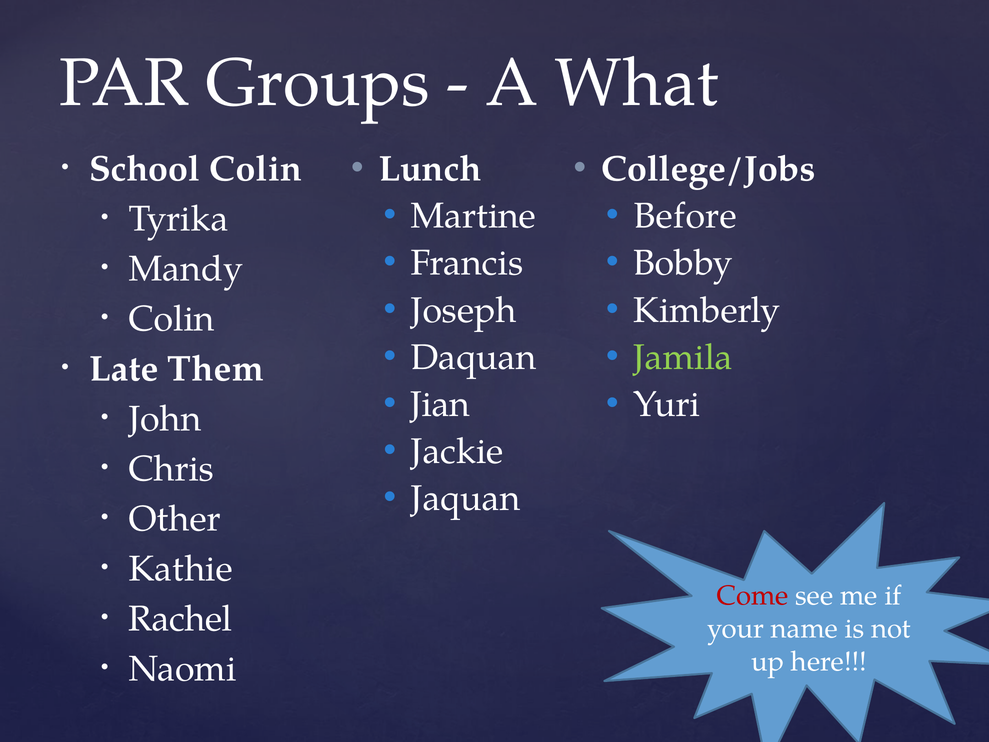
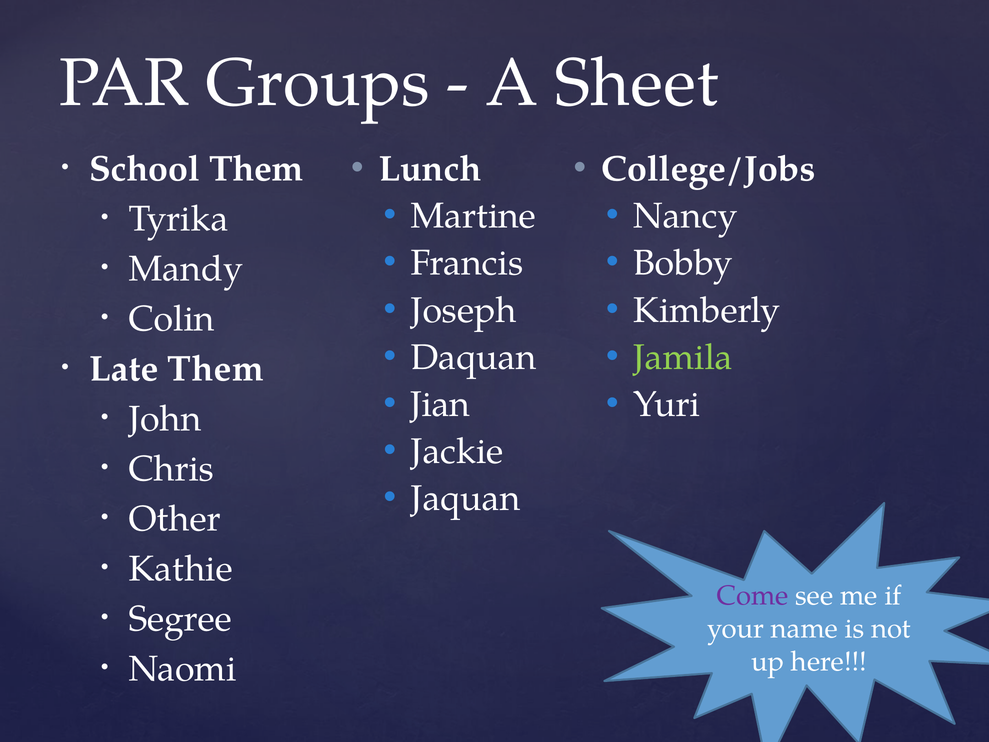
What: What -> Sheet (637, 83)
School Colin: Colin -> Them (256, 169)
Before: Before -> Nancy (685, 216)
Come colour: red -> purple (753, 595)
Rachel: Rachel -> Segree (180, 619)
